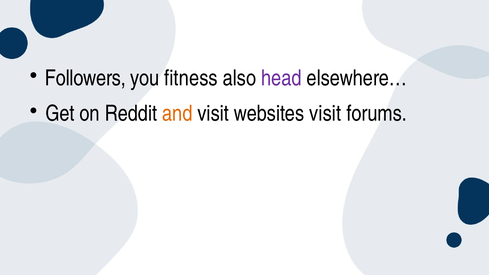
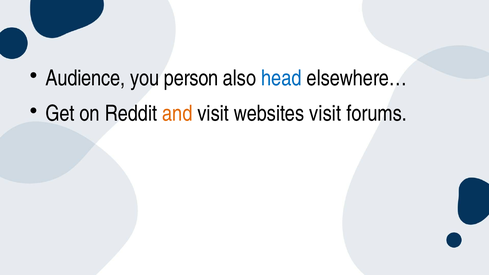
Followers: Followers -> Audience (85, 78)
fitness: fitness -> person (191, 78)
head colour: purple -> blue (281, 78)
